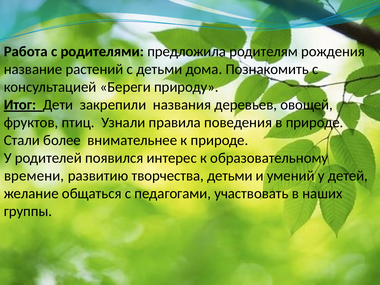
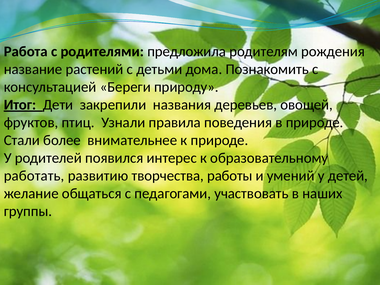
времени: времени -> работать (34, 176)
творчества детьми: детьми -> работы (230, 176)
